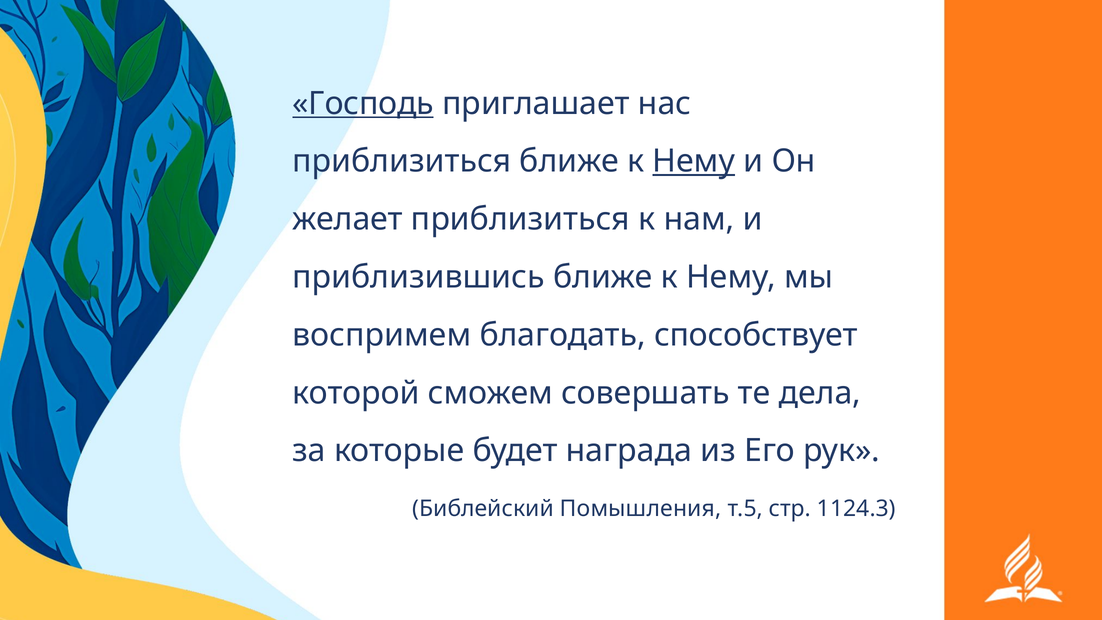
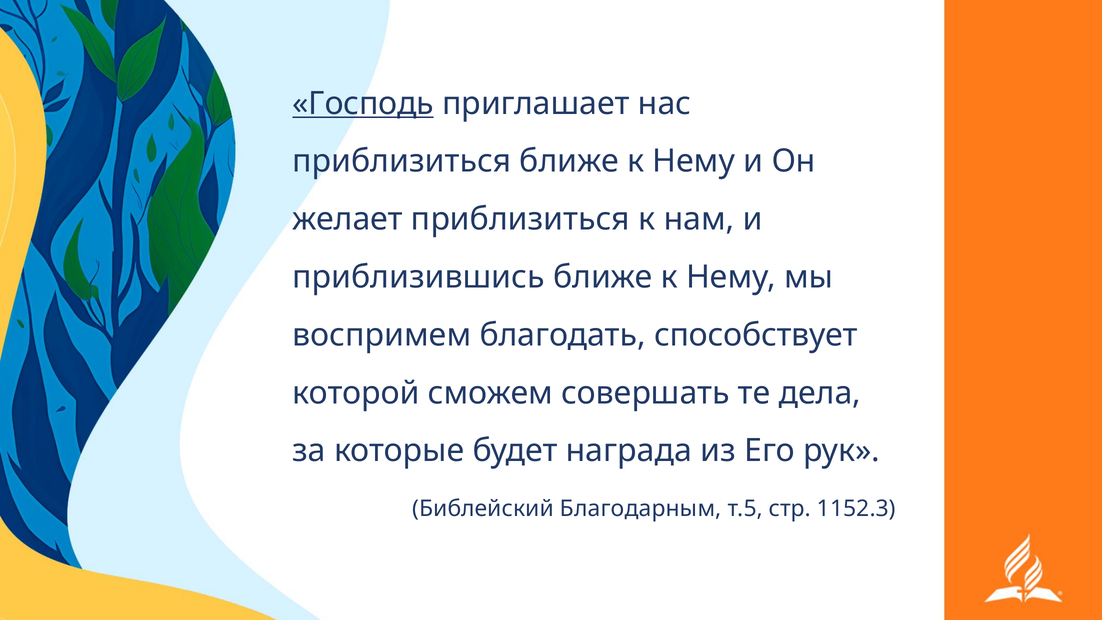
Нему underline: present -> none (694, 161)
Помышления: Помышления -> Благодарным (641, 508)
1124.3: 1124.3 -> 1152.3 (856, 508)
